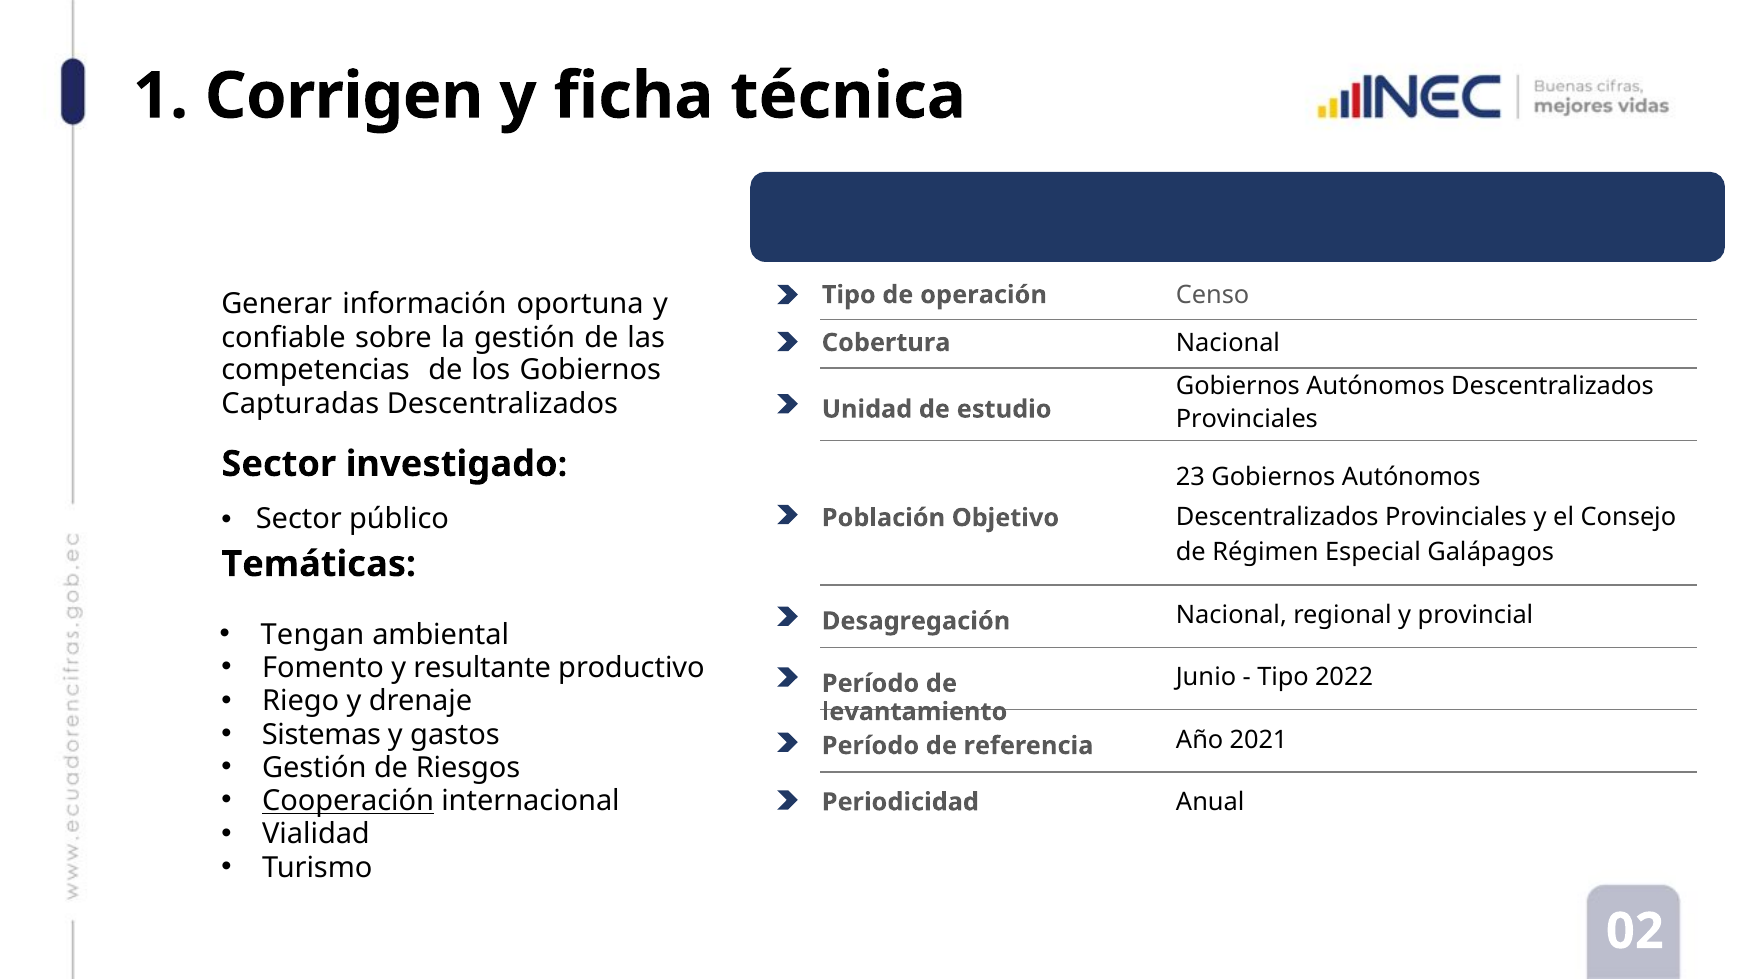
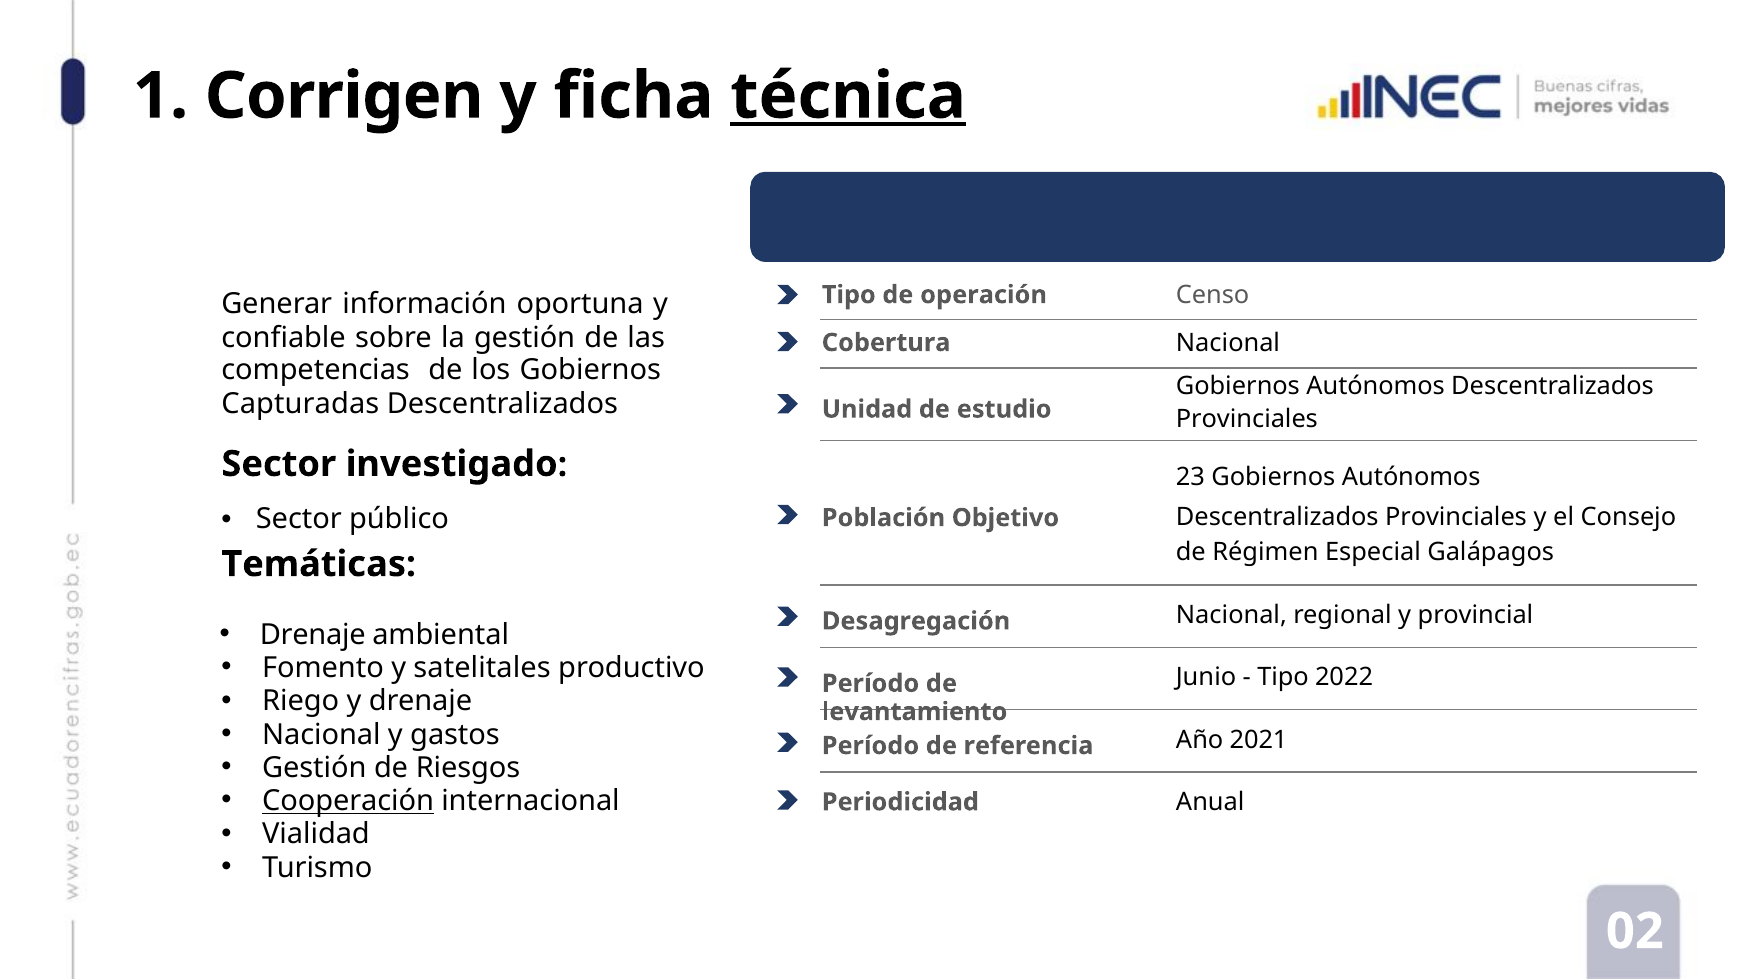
técnica underline: none -> present (848, 96)
Tengan: Tengan -> Drenaje (313, 635)
resultante: resultante -> satelitales (482, 668)
Sistemas: Sistemas -> Nacional (321, 735)
